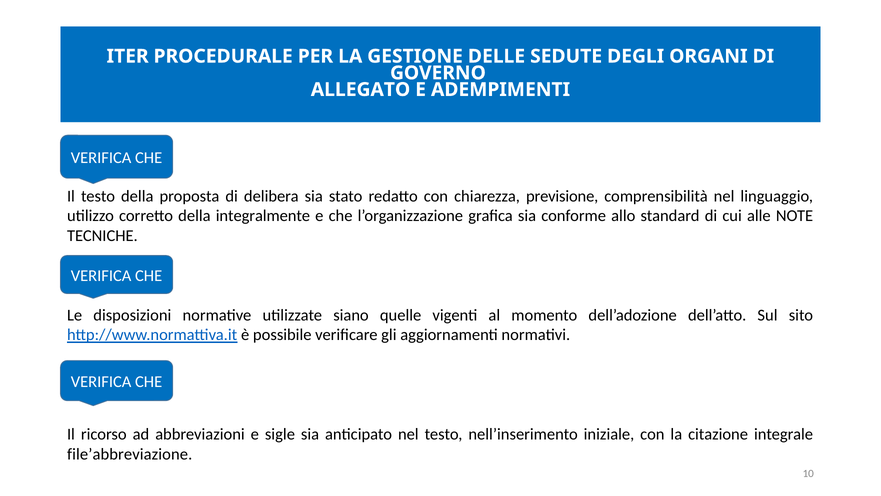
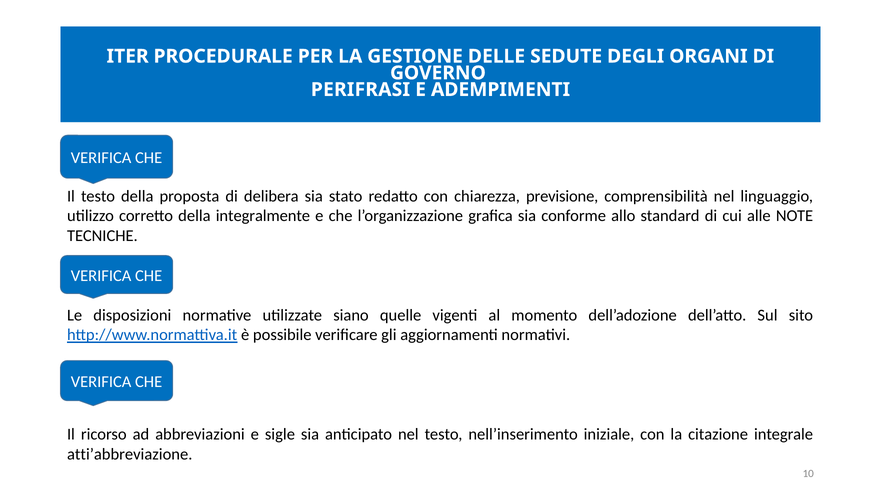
ALLEGATO: ALLEGATO -> PERIFRASI (360, 90)
file’abbreviazione: file’abbreviazione -> atti’abbreviazione (130, 454)
